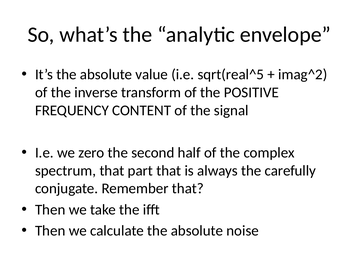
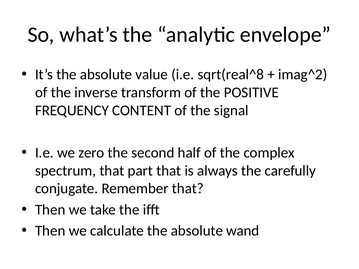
sqrt(real^5: sqrt(real^5 -> sqrt(real^8 (231, 75)
noise: noise -> wand (243, 231)
